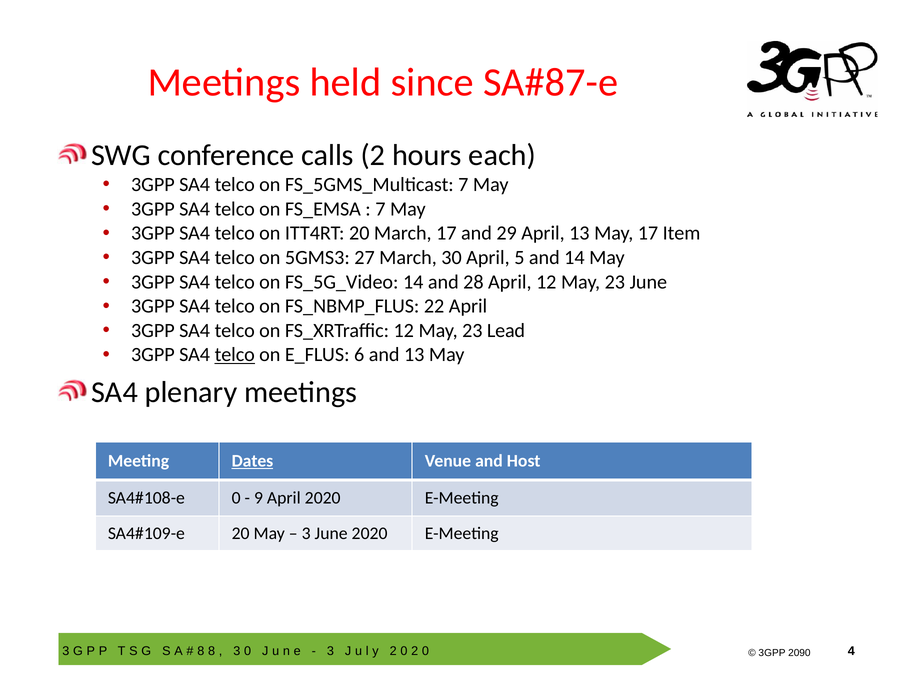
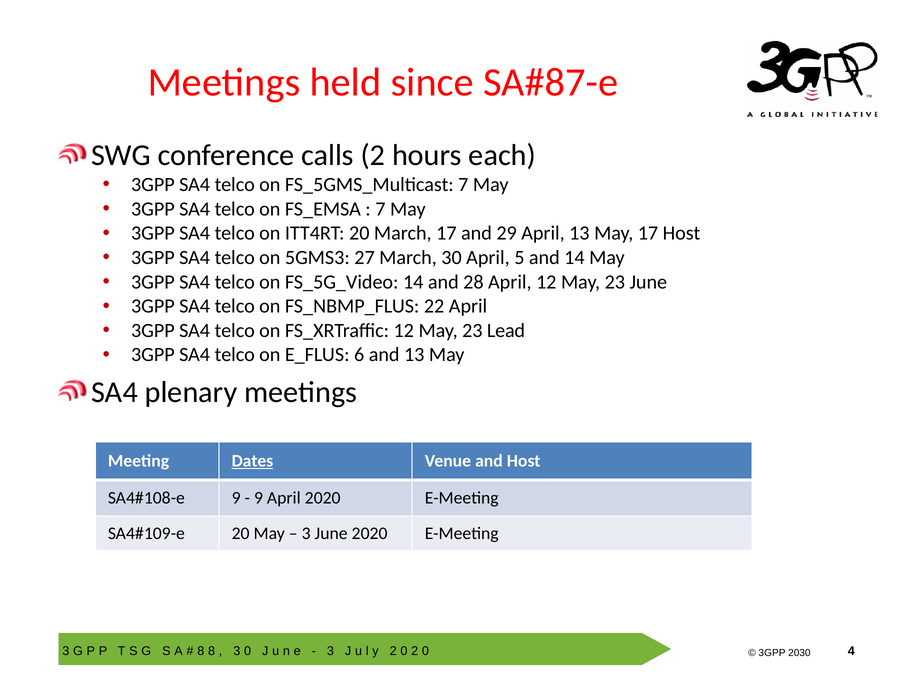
17 Item: Item -> Host (682, 233)
telco underline: present -> none (235, 355)
0: 0 -> 9 (236, 498)
2090: 2090 -> 2030 (799, 653)
